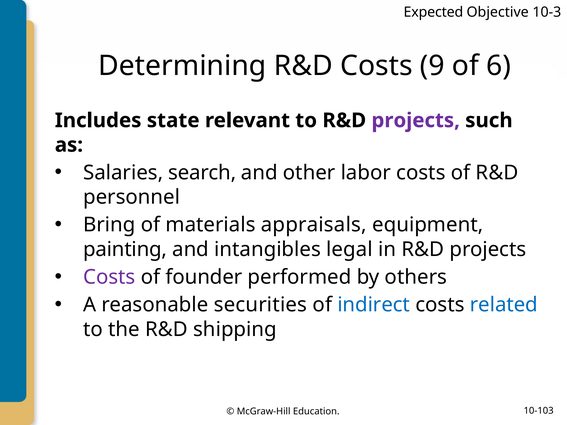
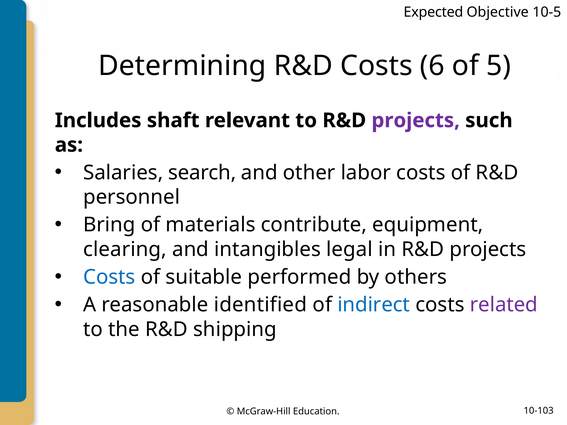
10-3: 10-3 -> 10-5 (547, 12)
9: 9 -> 6 (432, 66)
6: 6 -> 5 (499, 66)
state: state -> shaft (173, 121)
appraisals: appraisals -> contribute (314, 225)
painting: painting -> clearing (125, 250)
Costs colour: purple -> blue (109, 277)
founder: founder -> suitable (204, 277)
securities: securities -> identified (260, 305)
related colour: blue -> purple (504, 305)
